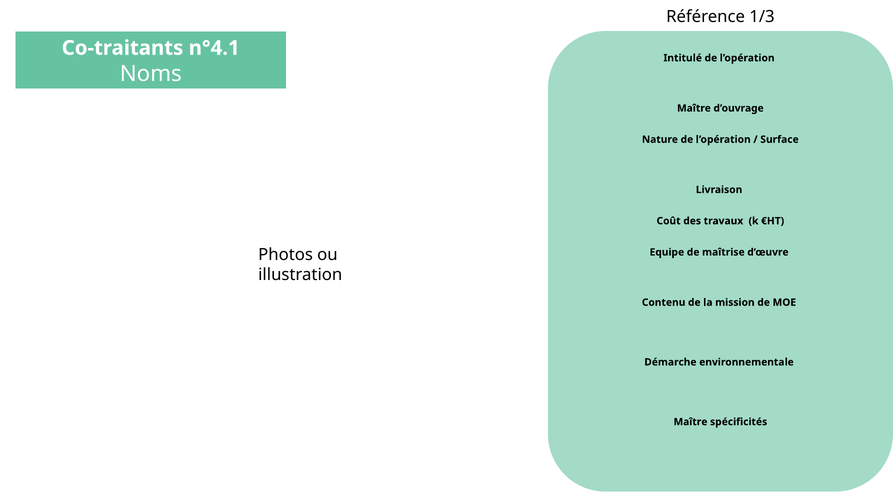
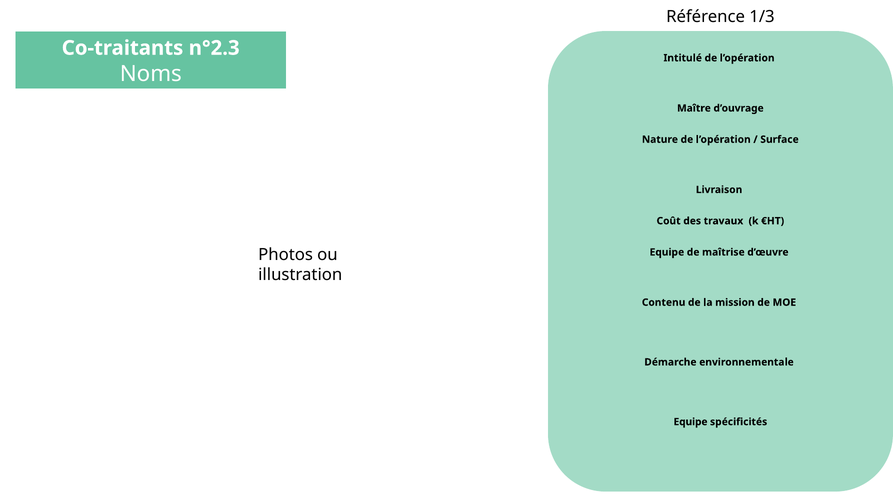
n°4.1: n°4.1 -> n°2.3 (214, 48)
Maître: Maître -> Equipe (691, 422)
